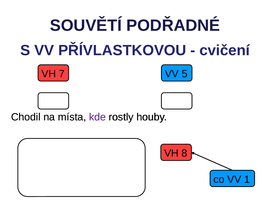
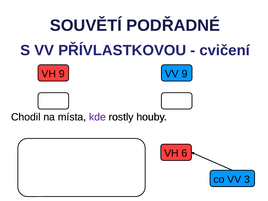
VH 7: 7 -> 9 (62, 74)
VV 5: 5 -> 9 (185, 74)
8: 8 -> 6 (184, 153)
1: 1 -> 3 (247, 179)
